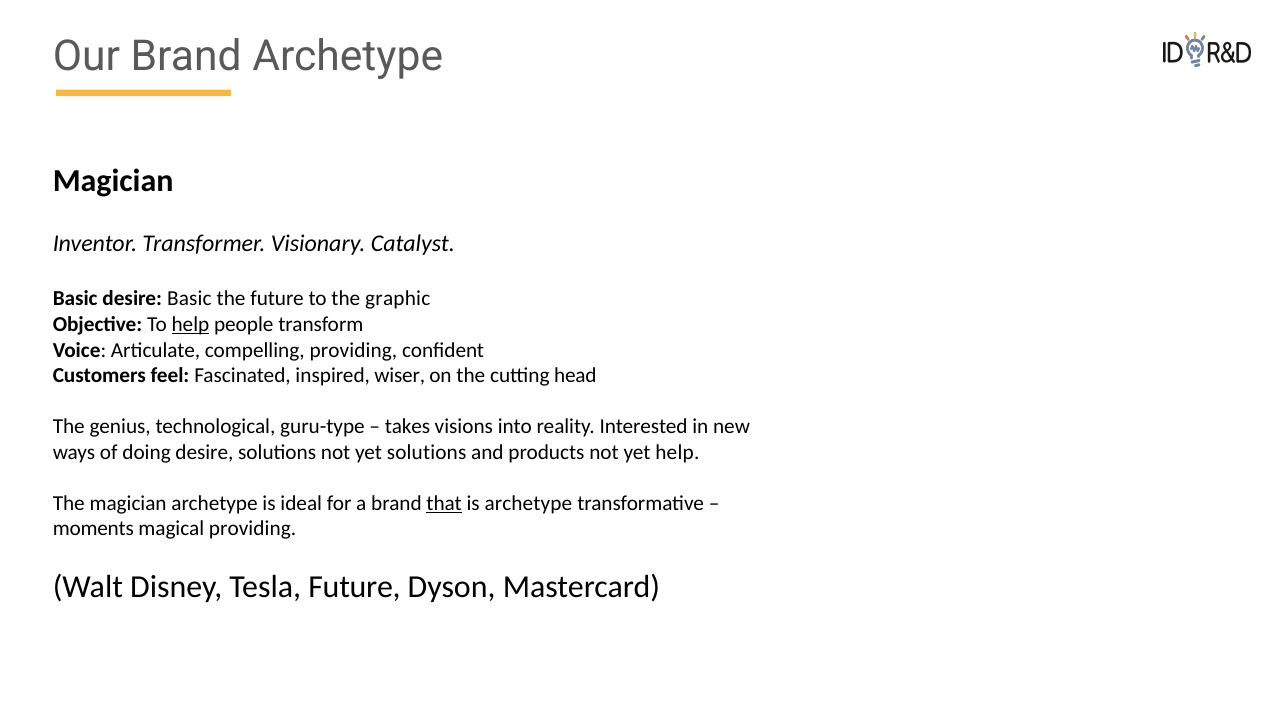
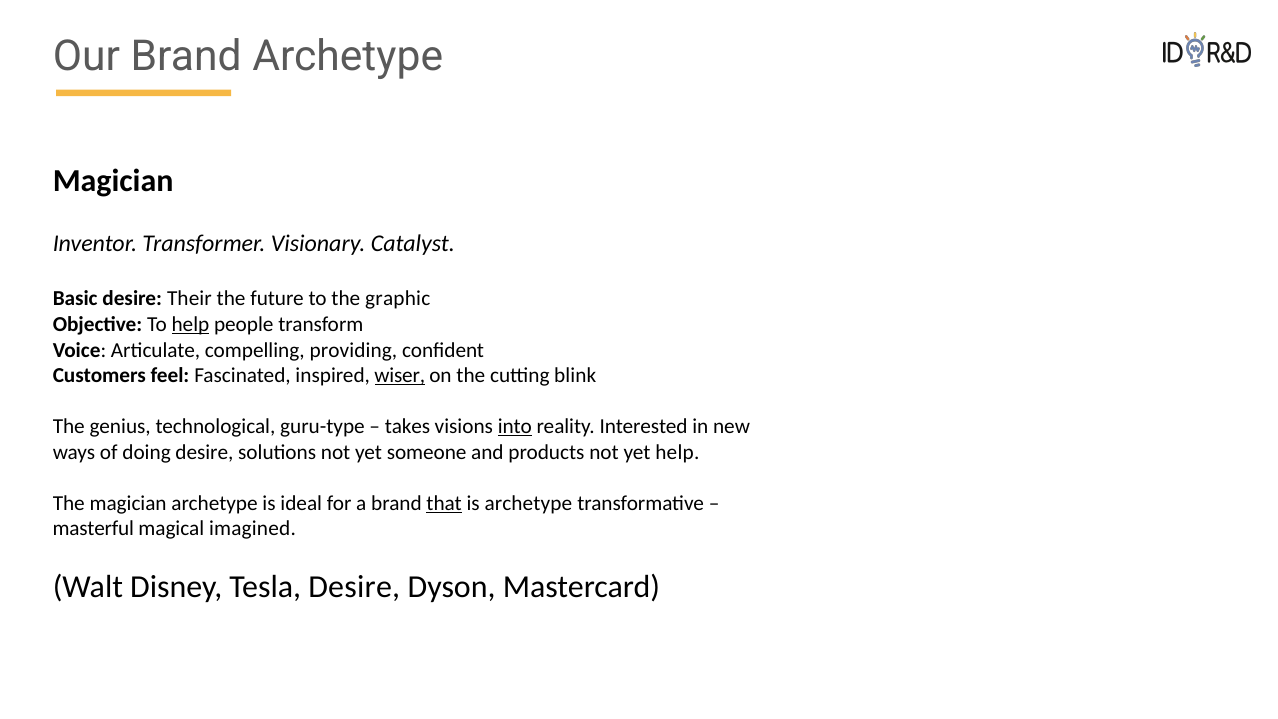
desire Basic: Basic -> Their (189, 299)
wiser underline: none -> present (400, 376)
head: head -> blink (575, 376)
into underline: none -> present (515, 427)
yet solutions: solutions -> someone (427, 452)
moments: moments -> masterful (93, 529)
magical providing: providing -> imagined (252, 529)
Tesla Future: Future -> Desire (354, 587)
